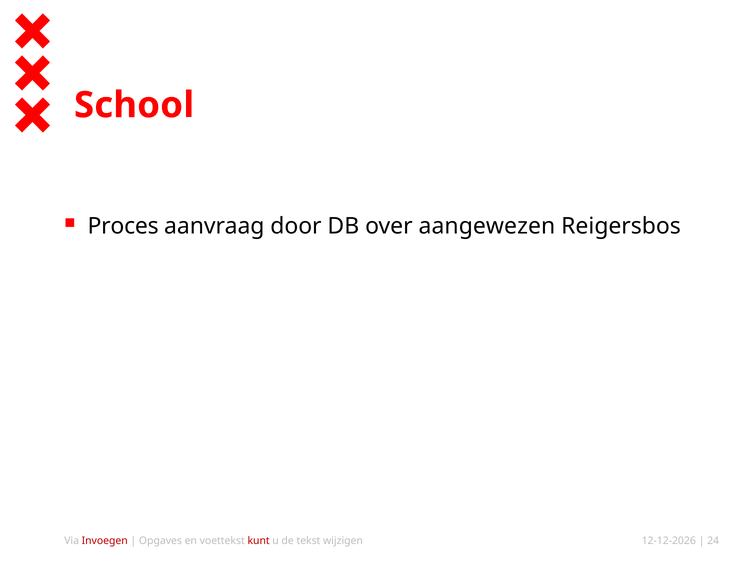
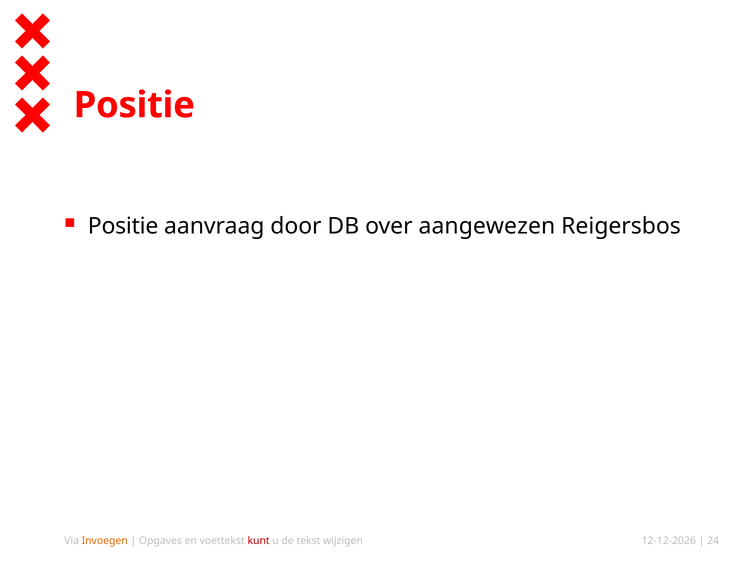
School: School -> Positie (134, 105)
Proces: Proces -> Positie (123, 226)
Invoegen colour: red -> orange (105, 541)
